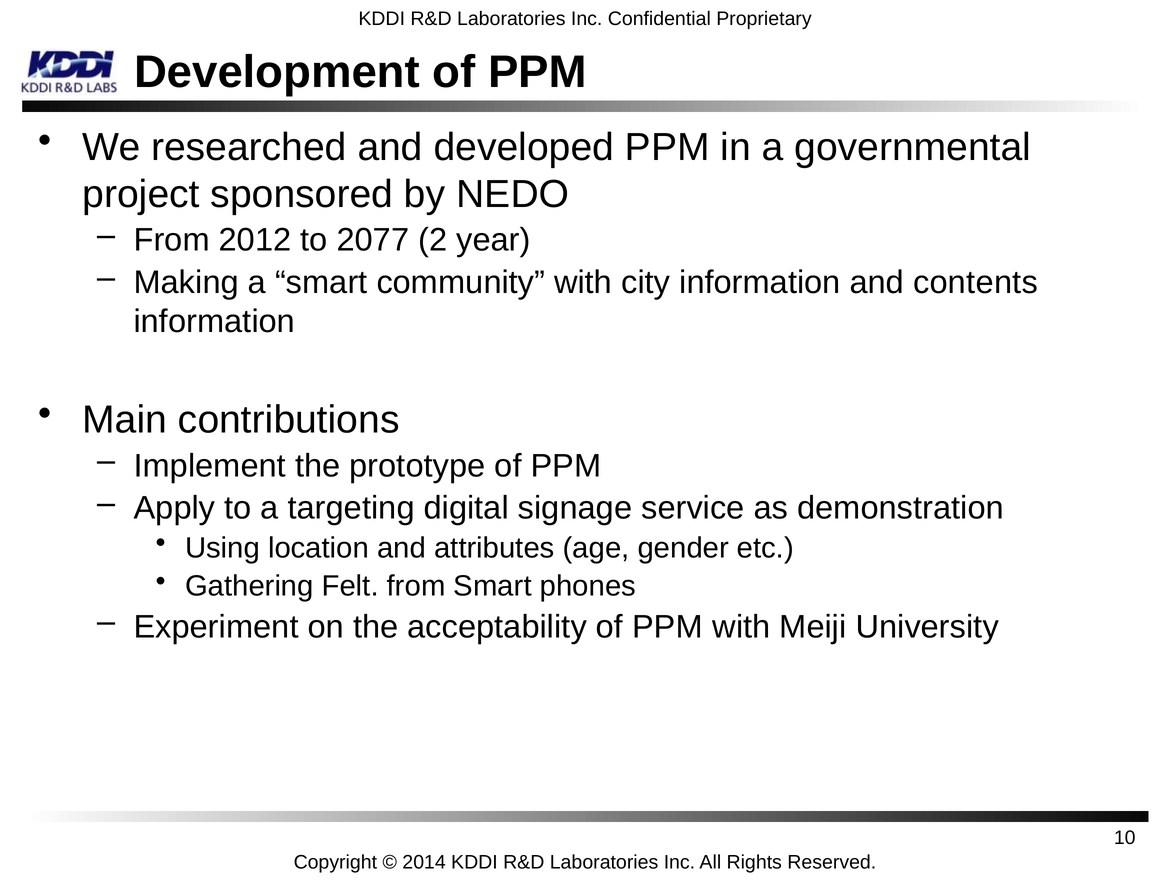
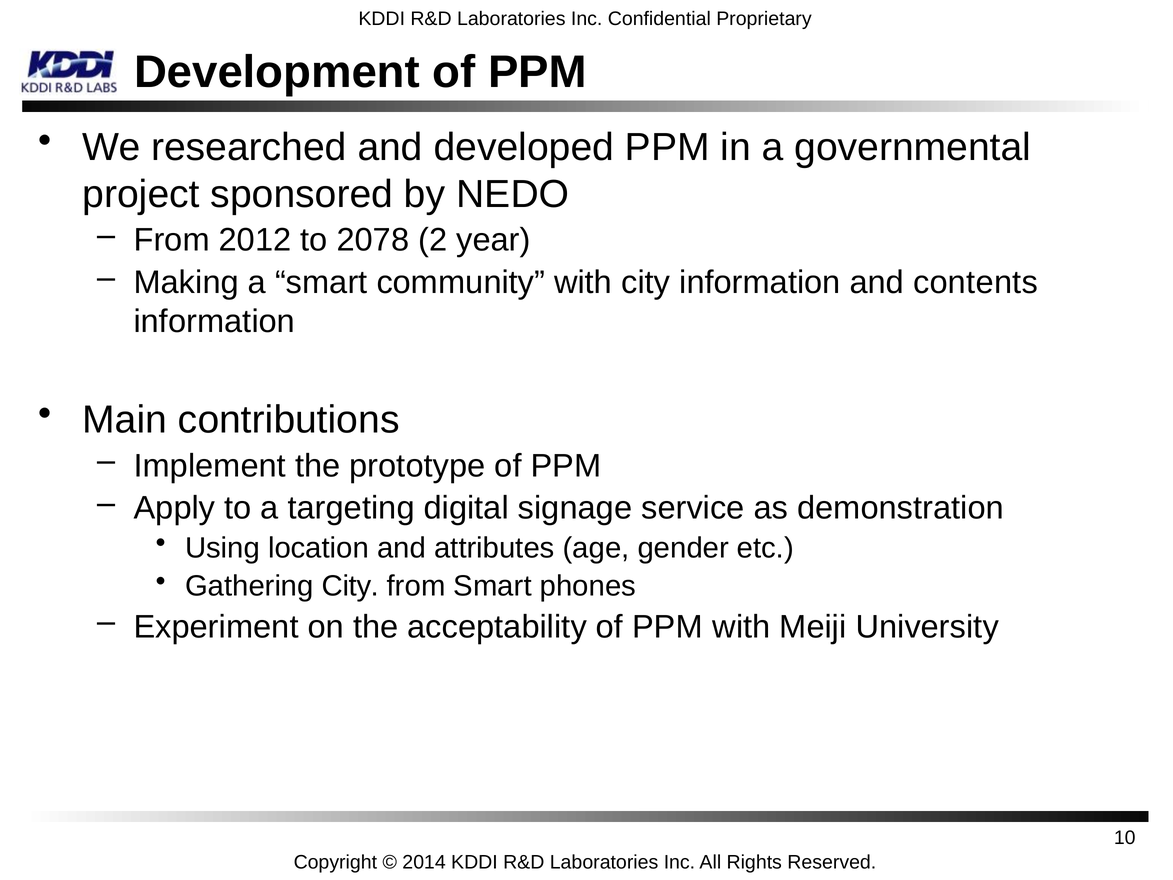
2077: 2077 -> 2078 (373, 240)
Gathering Felt: Felt -> City (350, 586)
